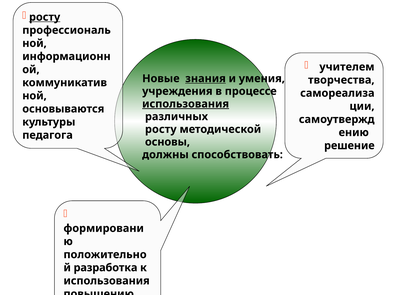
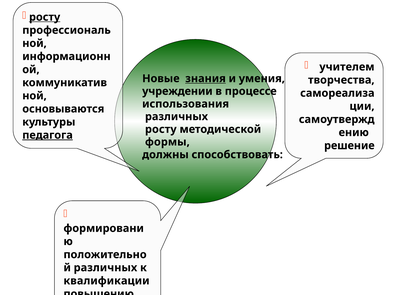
учреждения: учреждения -> учреждении (177, 91)
использования underline: present -> none (186, 104)
педагога underline: none -> present (48, 135)
основы: основы -> формы (167, 142)
разработка: разработка -> различных (105, 267)
использования: использования -> квалификации (107, 281)
